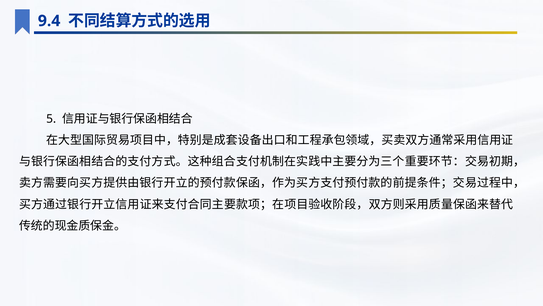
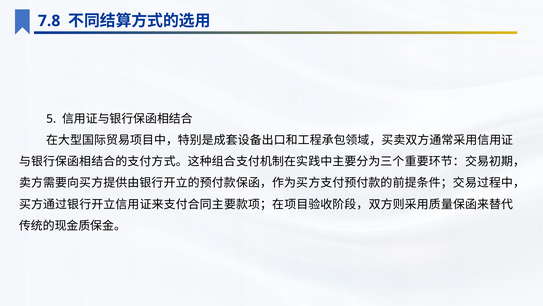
9.4: 9.4 -> 7.8 (49, 21)
